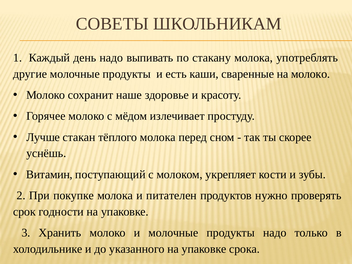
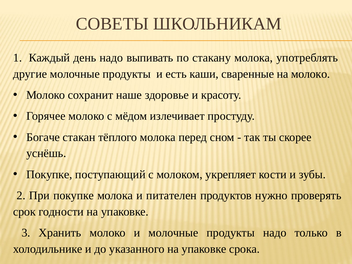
Лучше: Лучше -> Богаче (43, 137)
Витамин: Витамин -> Покупке (49, 174)
